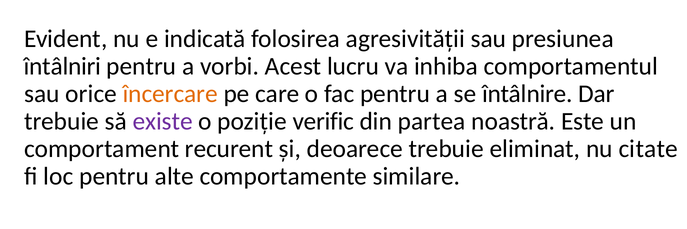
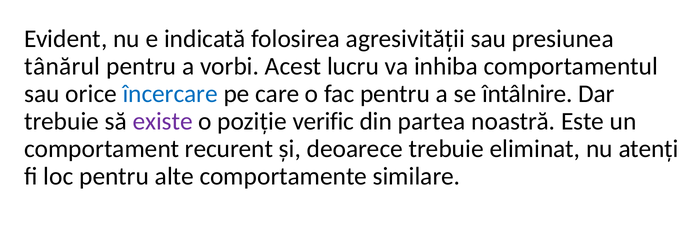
întâlniri: întâlniri -> tânărul (62, 66)
încercare colour: orange -> blue (170, 94)
citate: citate -> atenți (648, 149)
